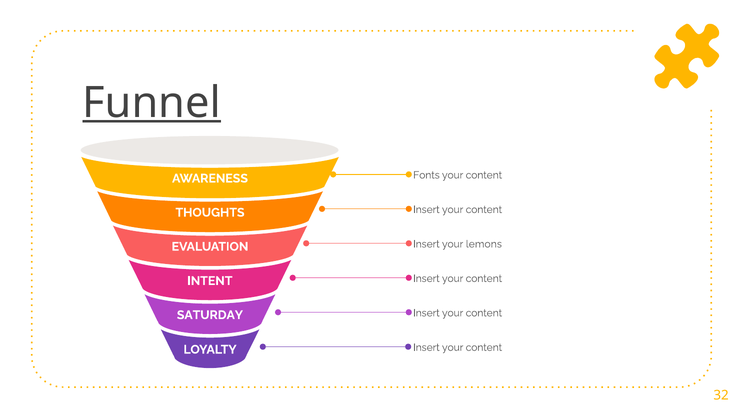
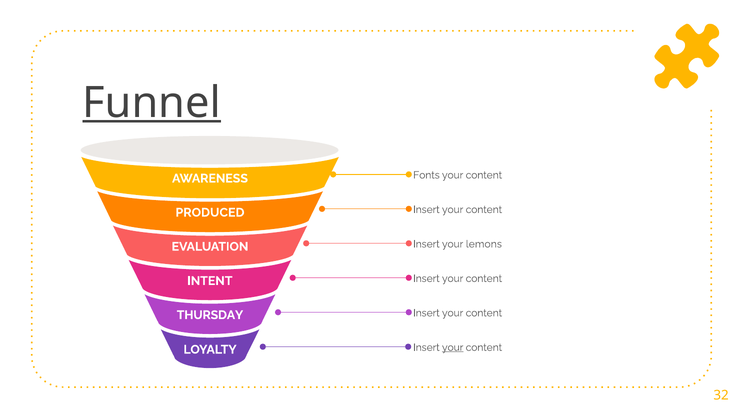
THOUGHTS: THOUGHTS -> PRODUCED (210, 213)
SATURDAY: SATURDAY -> THURSDAY (210, 315)
your underline: none -> present (453, 347)
